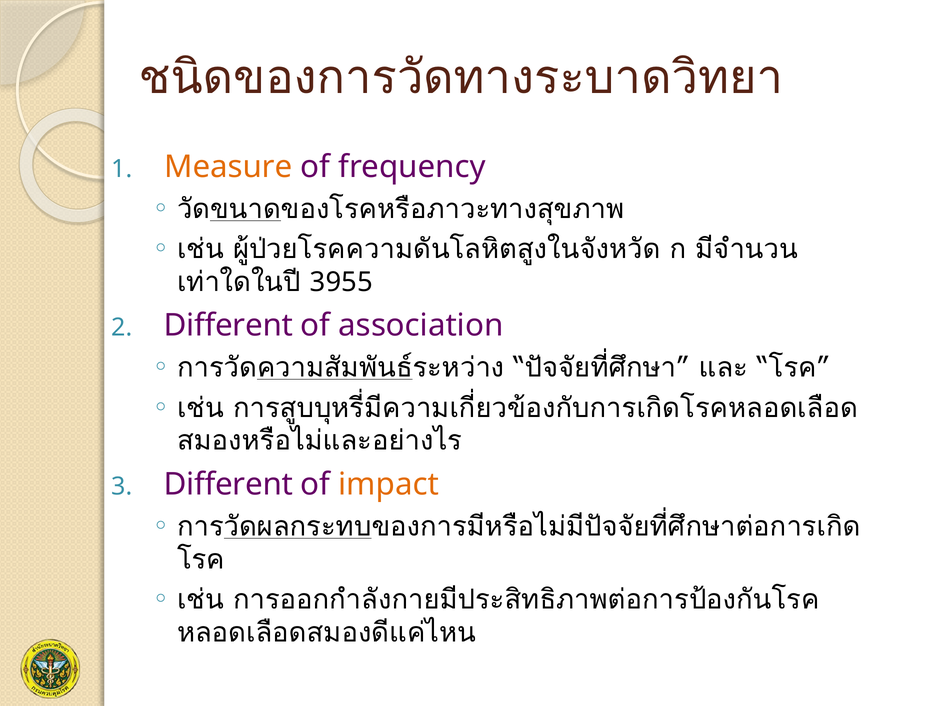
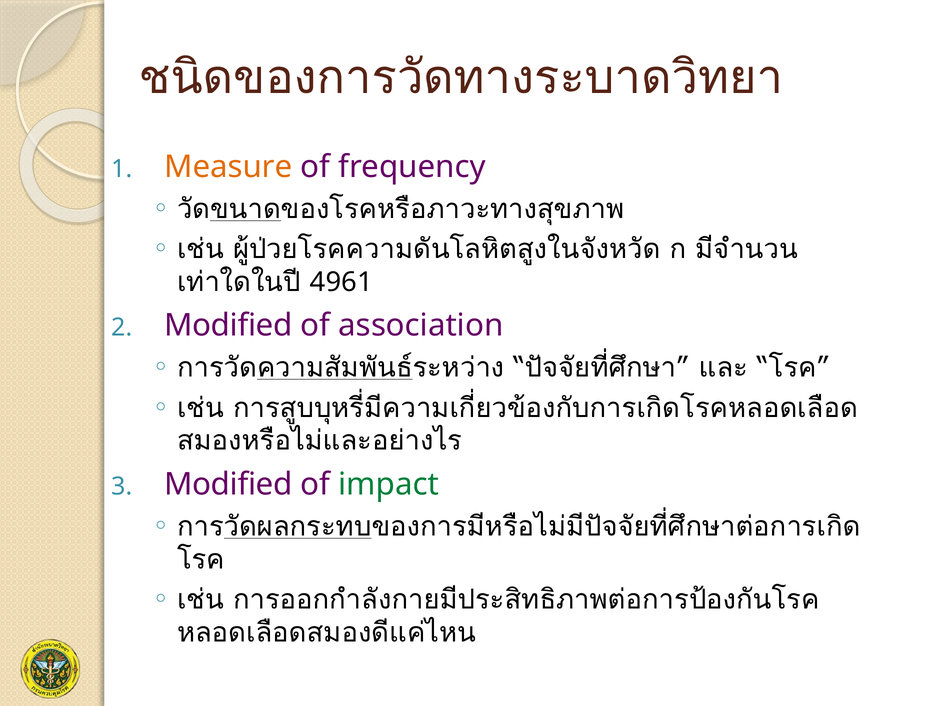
3955: 3955 -> 4961 (341, 282)
Different: Different -> Modified (228, 325)
Different: Different -> Modified (228, 484)
impact colour: orange -> green (389, 484)
